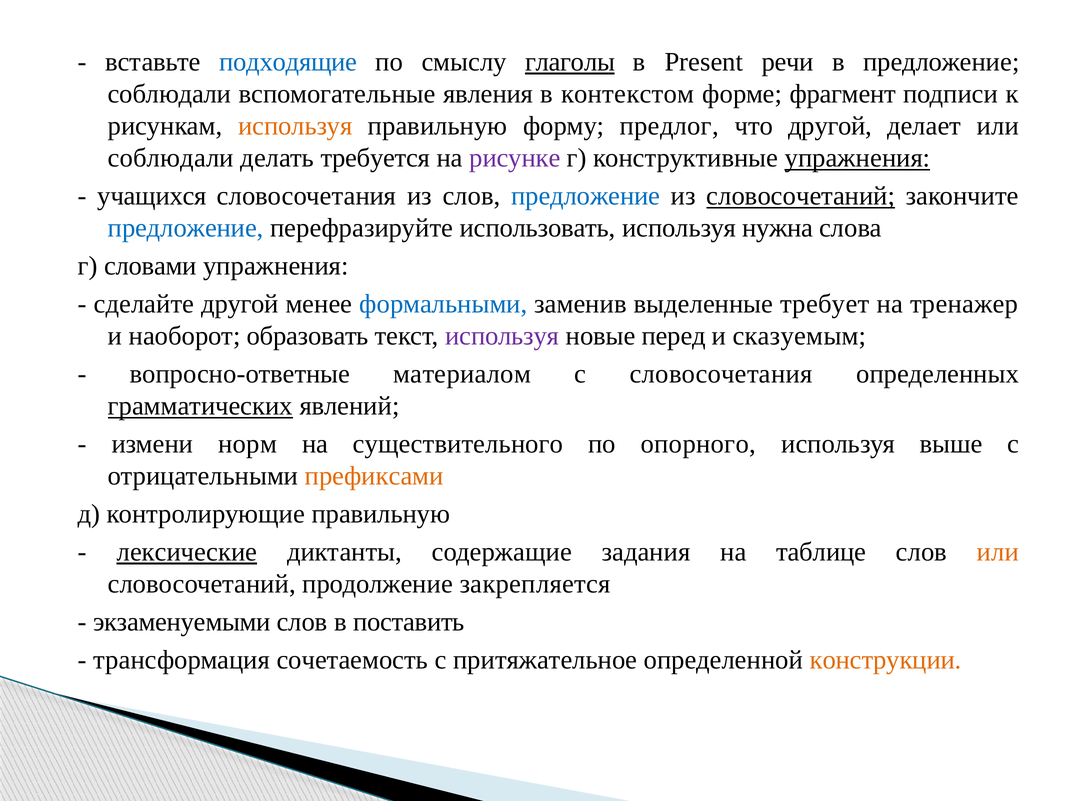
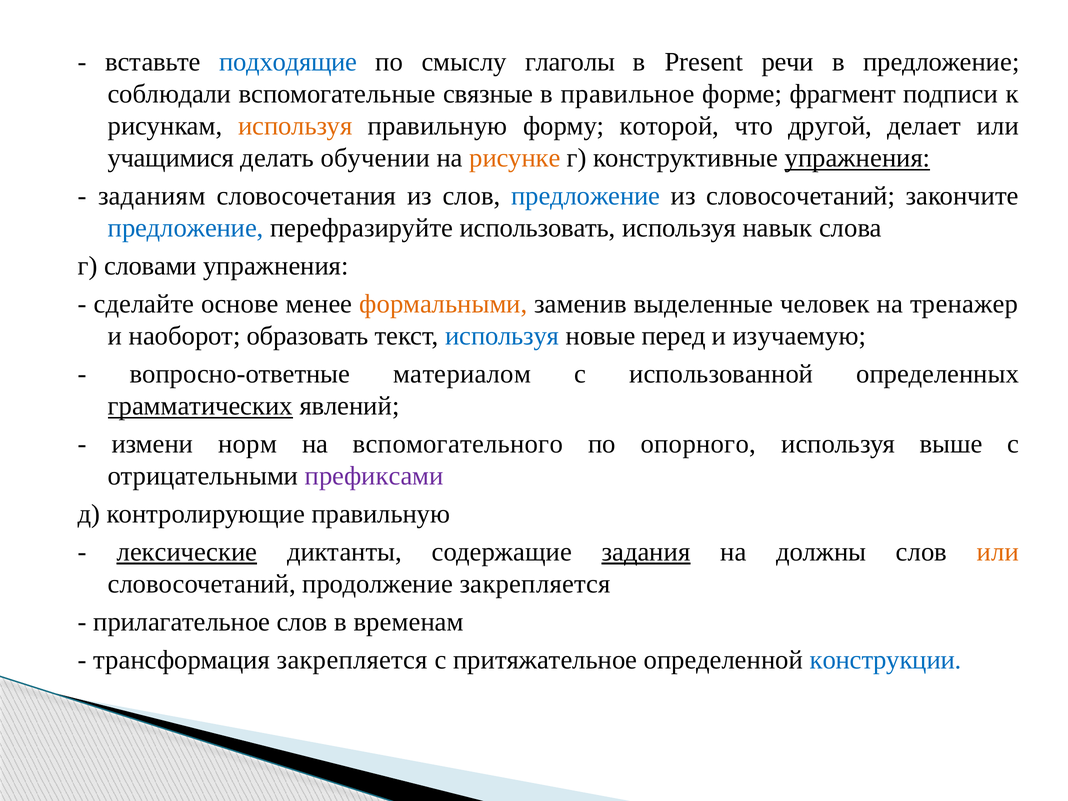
глаголы underline: present -> none (570, 62)
явления: явления -> связные (488, 94)
контекстом: контекстом -> правильное (628, 94)
предлог: предлог -> которой (669, 126)
соблюдали: соблюдали -> учащимися (171, 158)
требуется: требуется -> обучении (375, 158)
рисунке colour: purple -> orange (515, 158)
учащихся: учащихся -> заданиям (152, 196)
словосочетаний underline: present -> none (801, 196)
нужна: нужна -> навык (777, 228)
сделайте другой: другой -> основе (240, 304)
формальными colour: blue -> orange (443, 304)
требует: требует -> человек (825, 304)
используя colour: purple -> blue (502, 336)
сказуемым: сказуемым -> изучаемую (799, 336)
с словосочетания: словосочетания -> использованной (721, 374)
существительного: существительного -> вспомогательного (458, 444)
префиксами colour: orange -> purple (374, 476)
задания underline: none -> present (646, 552)
таблице: таблице -> должны (821, 552)
экзаменуемыми: экзаменуемыми -> прилагательное (182, 622)
поставить: поставить -> временам (409, 622)
трансформация сочетаемость: сочетаемость -> закрепляется (352, 660)
конструкции colour: orange -> blue (886, 660)
